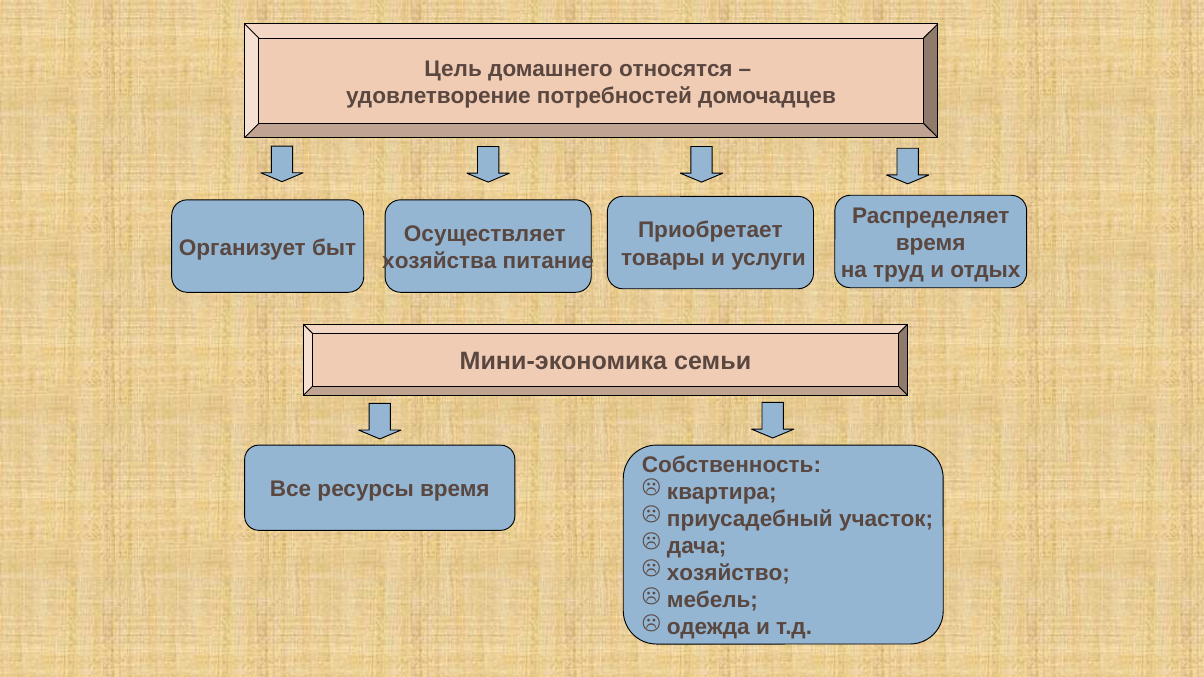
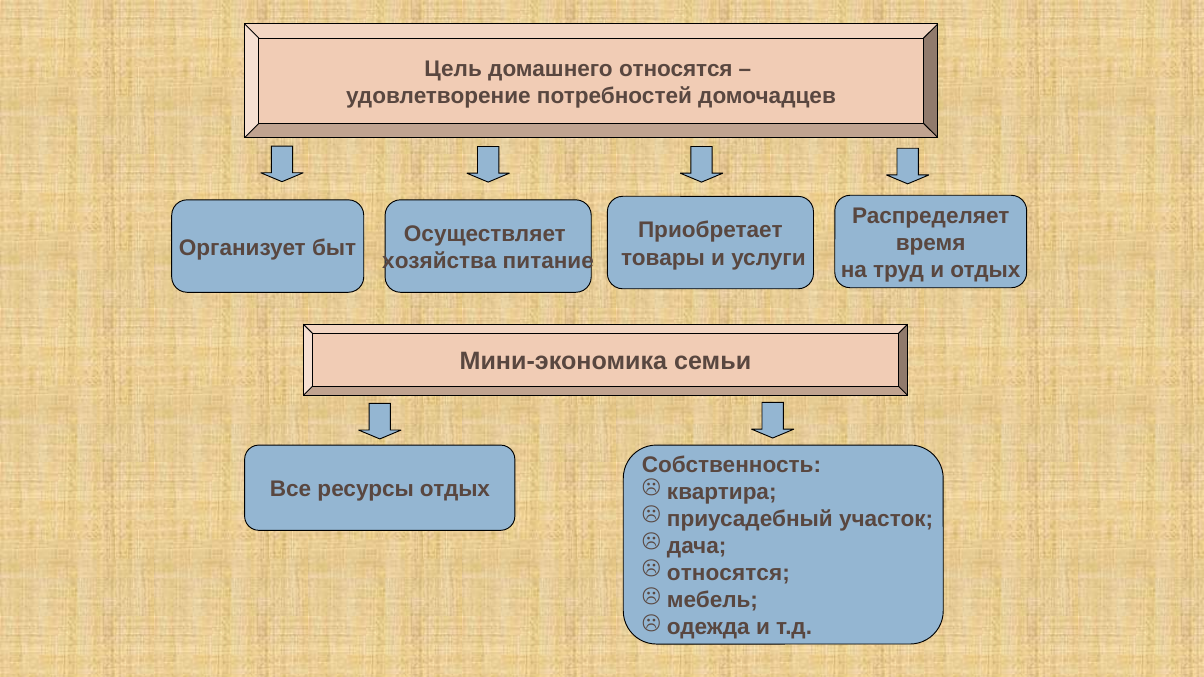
ресурсы время: время -> отдых (455, 489)
хозяйство: хозяйство -> относятся (728, 573)
